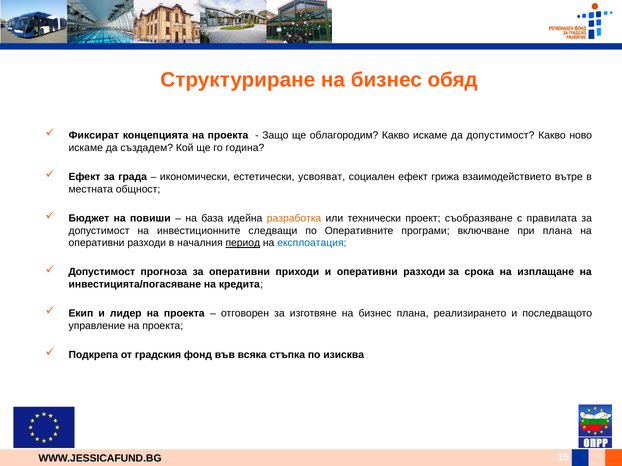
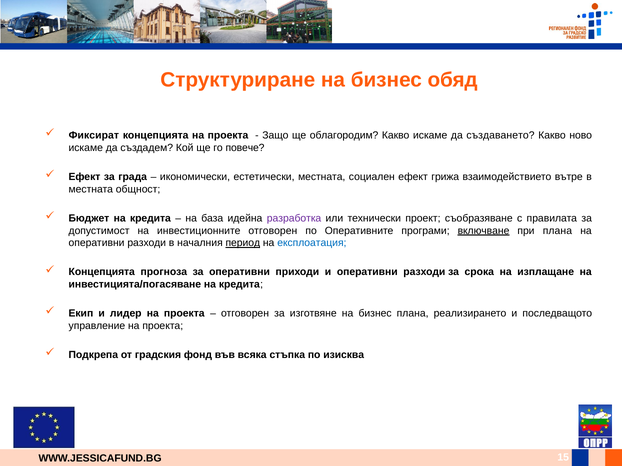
да допустимост: допустимост -> създаването (500, 135)
година: година -> повече (245, 148)
естетически усвояват: усвояват -> местната (322, 177)
Бюджет на повиши: повиши -> кредита (150, 218)
разработка colour: orange -> purple (294, 218)
инвестиционните следващи: следващи -> отговорен (273, 231)
включване underline: none -> present (484, 231)
Допустимост: Допустимост -> Концепцията (102, 272)
